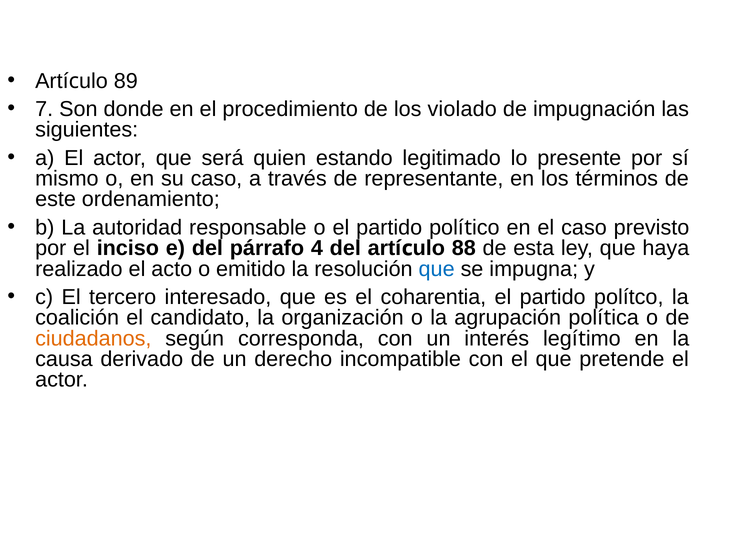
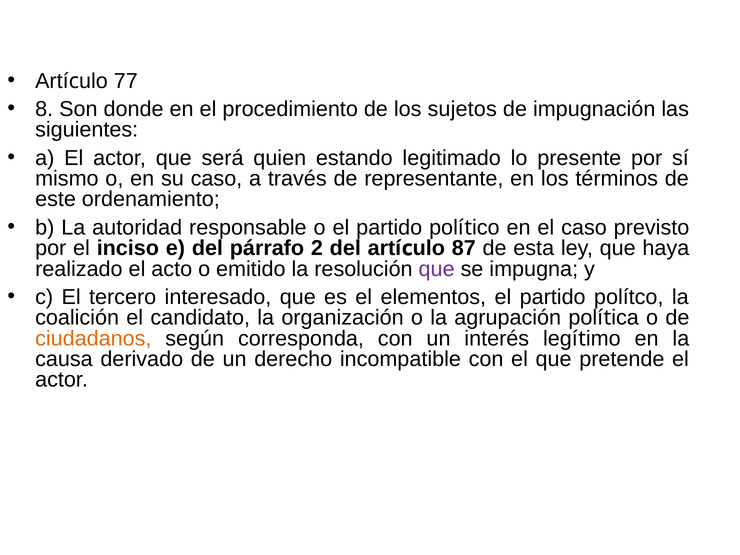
89: 89 -> 77 (126, 81)
7: 7 -> 8 (44, 109)
violado: violado -> sujetos (462, 109)
4: 4 -> 2 (317, 248)
88: 88 -> 87 (464, 248)
que colour: blue -> purple (437, 269)
coharentia: coharentia -> elementos (433, 297)
